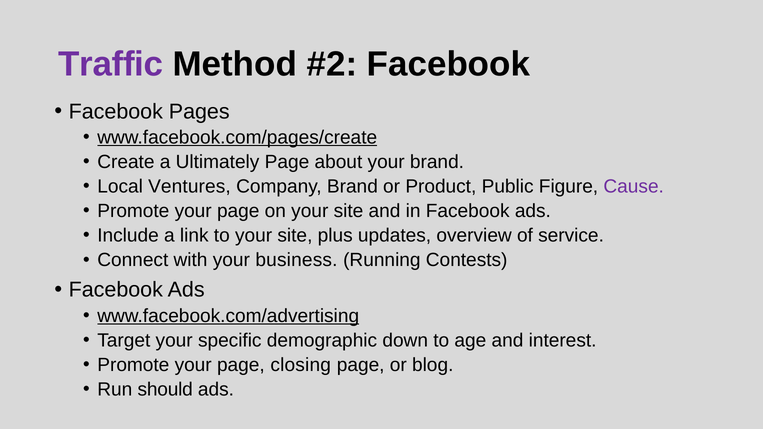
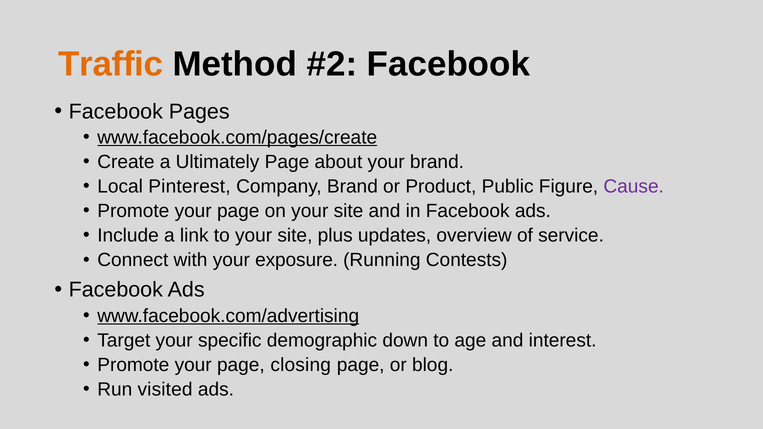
Traffic colour: purple -> orange (111, 64)
Ventures: Ventures -> Pinterest (189, 187)
business: business -> exposure (297, 260)
should: should -> visited (165, 390)
